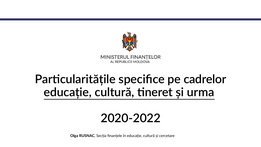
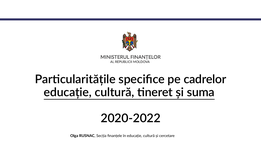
urma: urma -> suma (201, 92)
